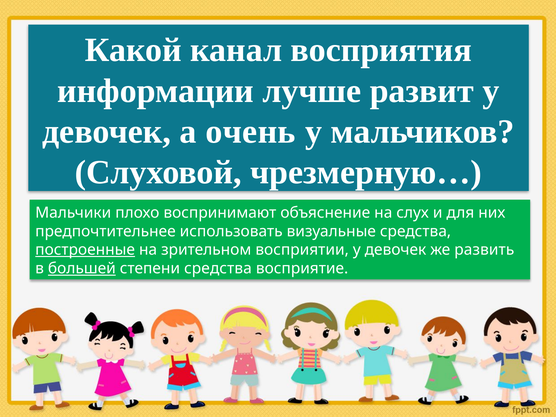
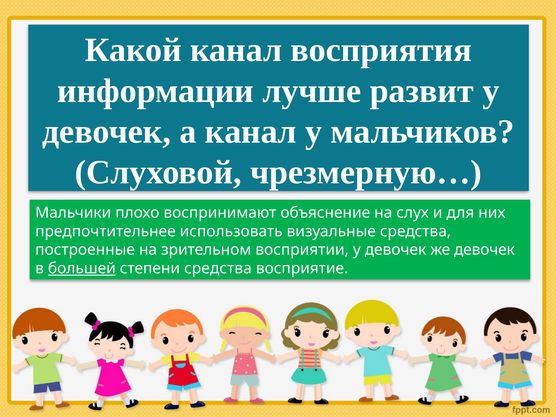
а очень: очень -> канал (251, 132)
построенные underline: present -> none (85, 250)
же развить: развить -> девочек (484, 250)
